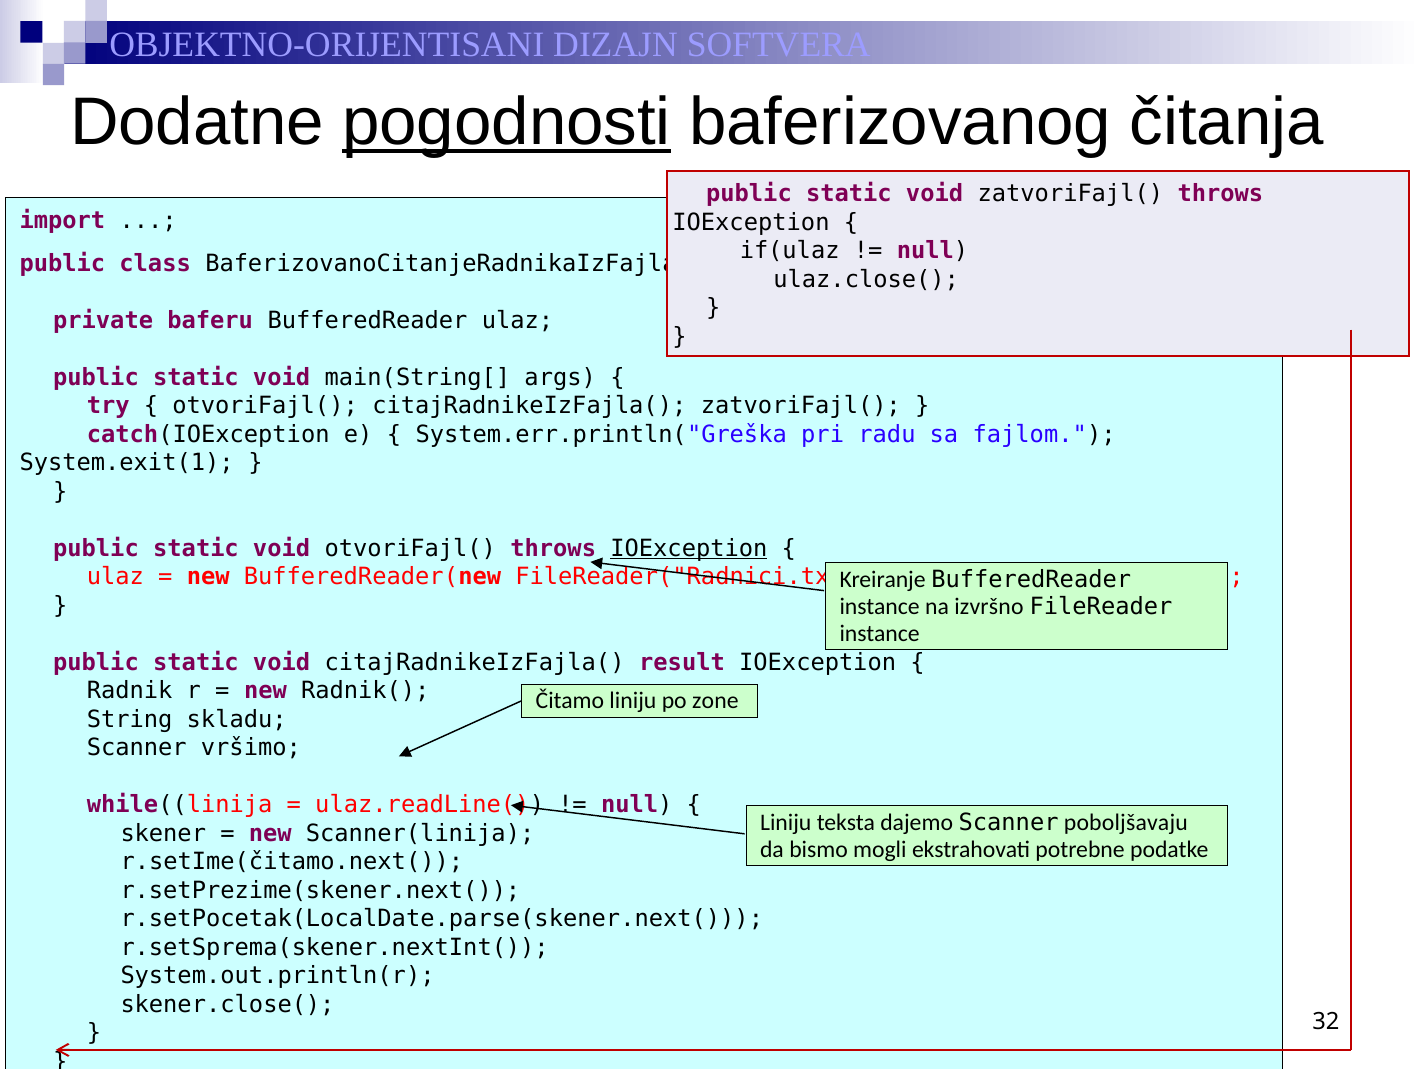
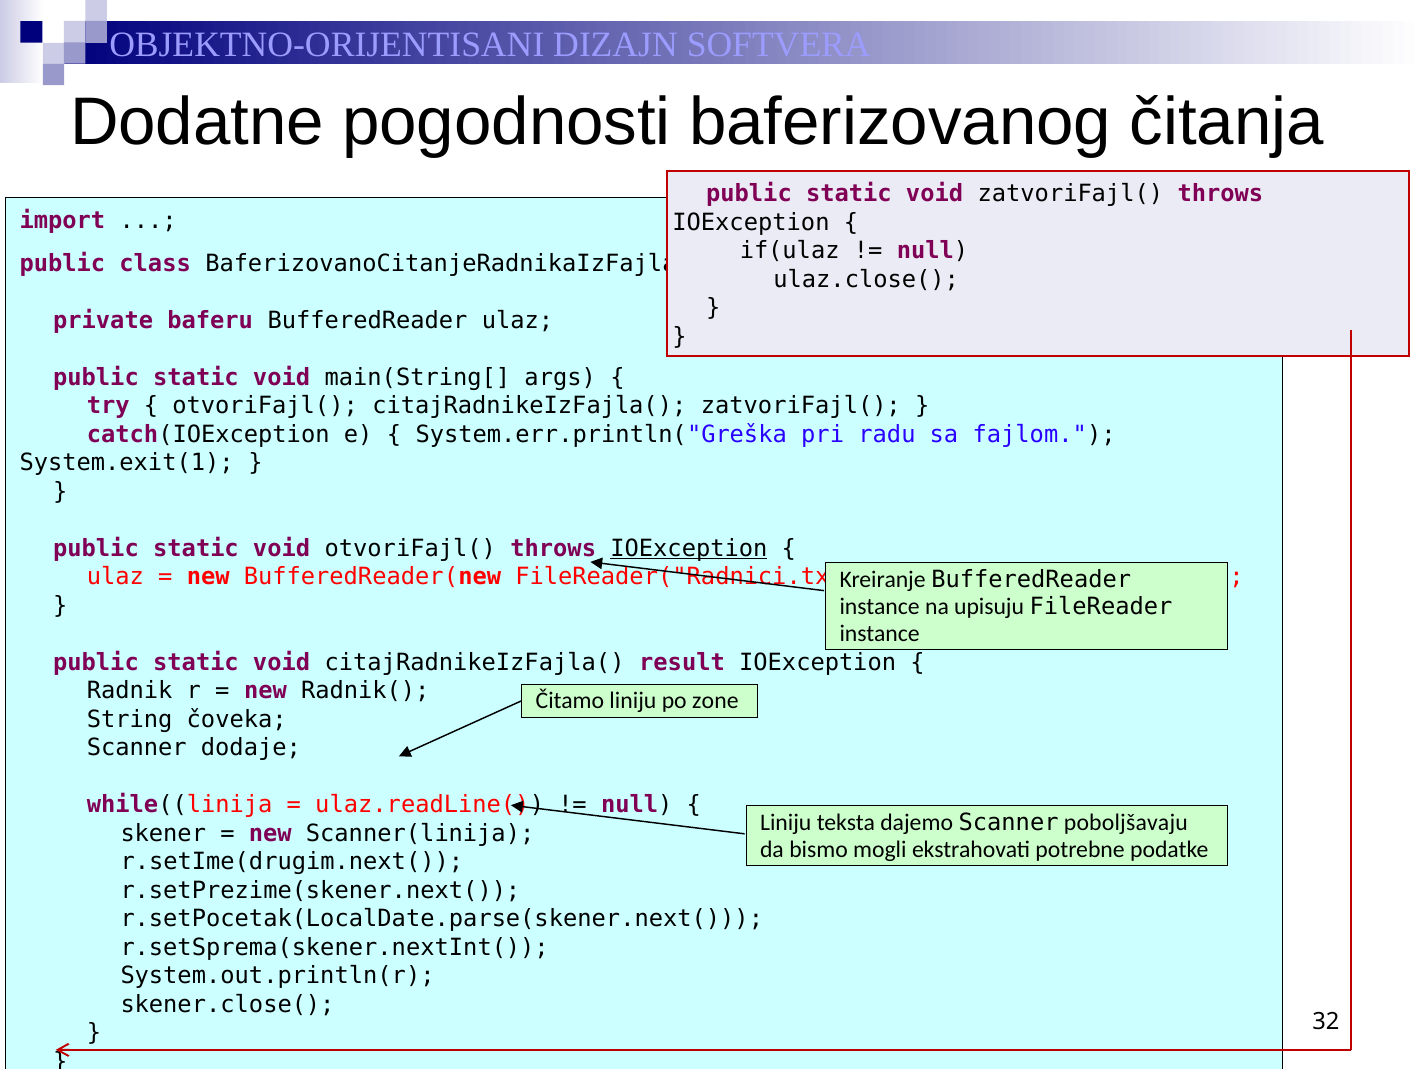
pogodnosti underline: present -> none (507, 122)
izvršno: izvršno -> upisuju (989, 606)
skladu: skladu -> čoveka (237, 719)
vršimo: vršimo -> dodaje (251, 748)
r.setIme(čitamo.next(: r.setIme(čitamo.next( -> r.setIme(drugim.next( (292, 862)
